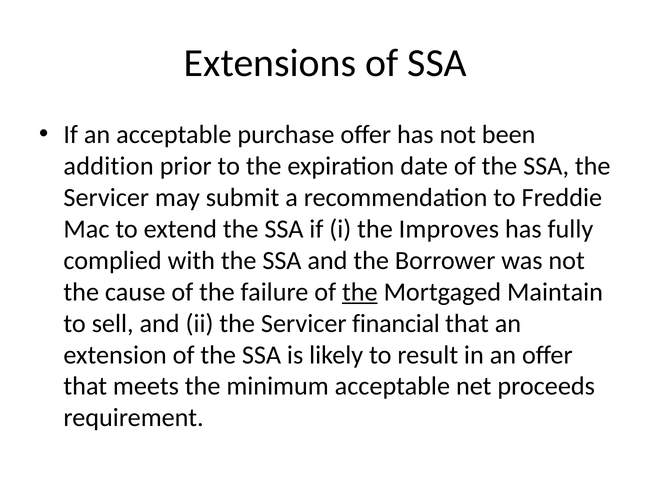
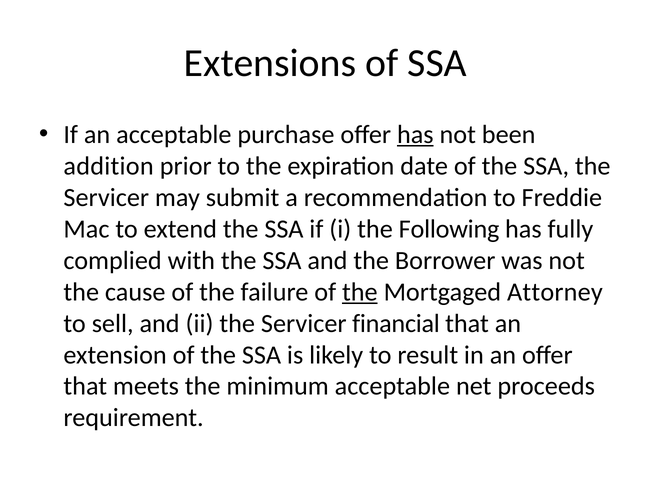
has underline: none -> present (415, 135)
Improves: Improves -> Following (449, 229)
Maintain: Maintain -> Attorney (555, 292)
